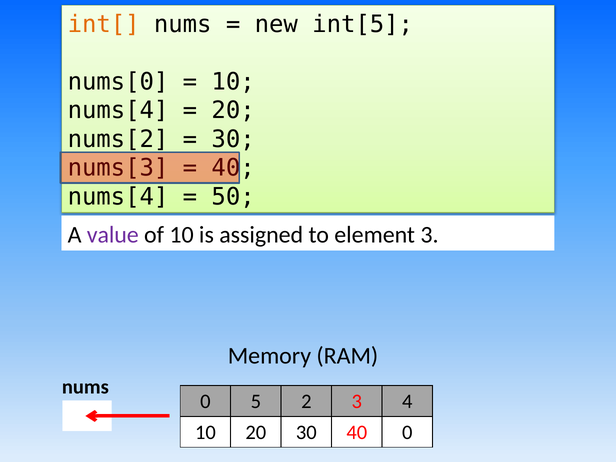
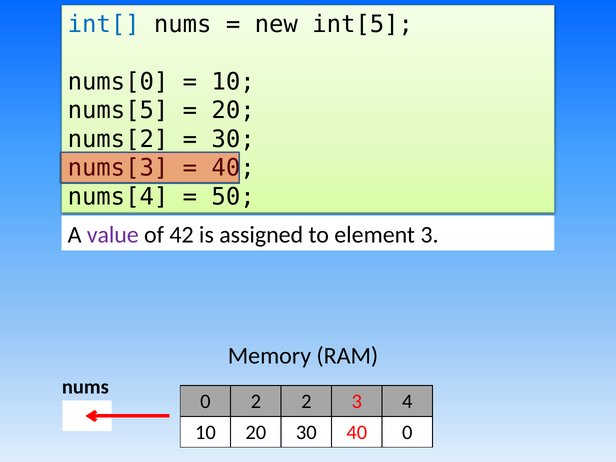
int[ colour: orange -> blue (104, 24)
nums[4: nums[4 -> nums[5 (118, 110)
of 10: 10 -> 42 (182, 235)
0 5: 5 -> 2 (256, 401)
